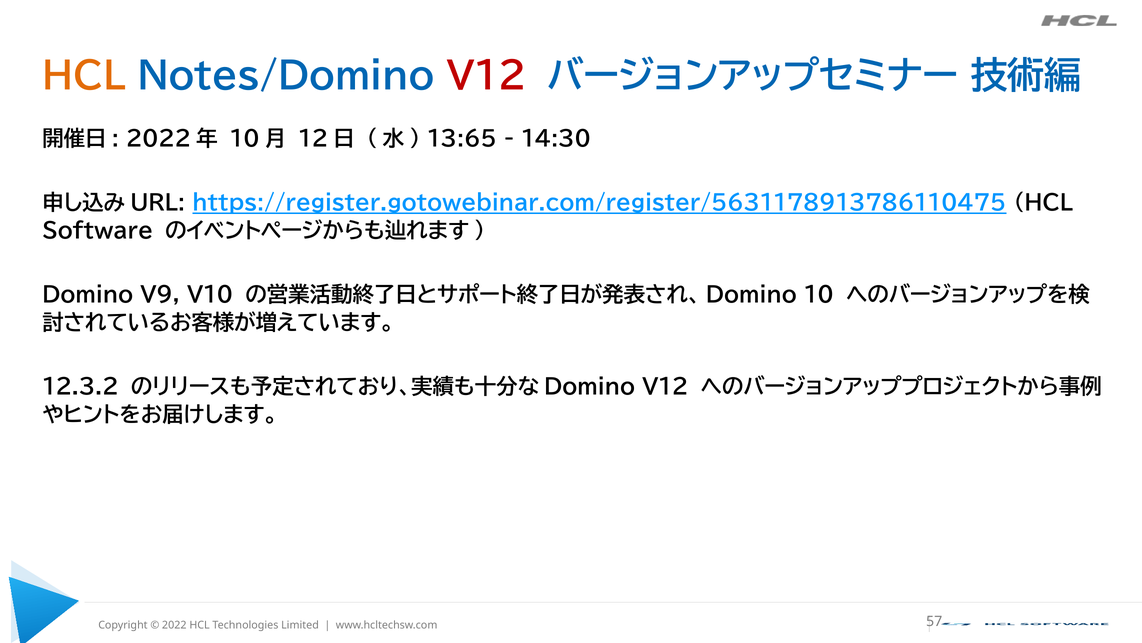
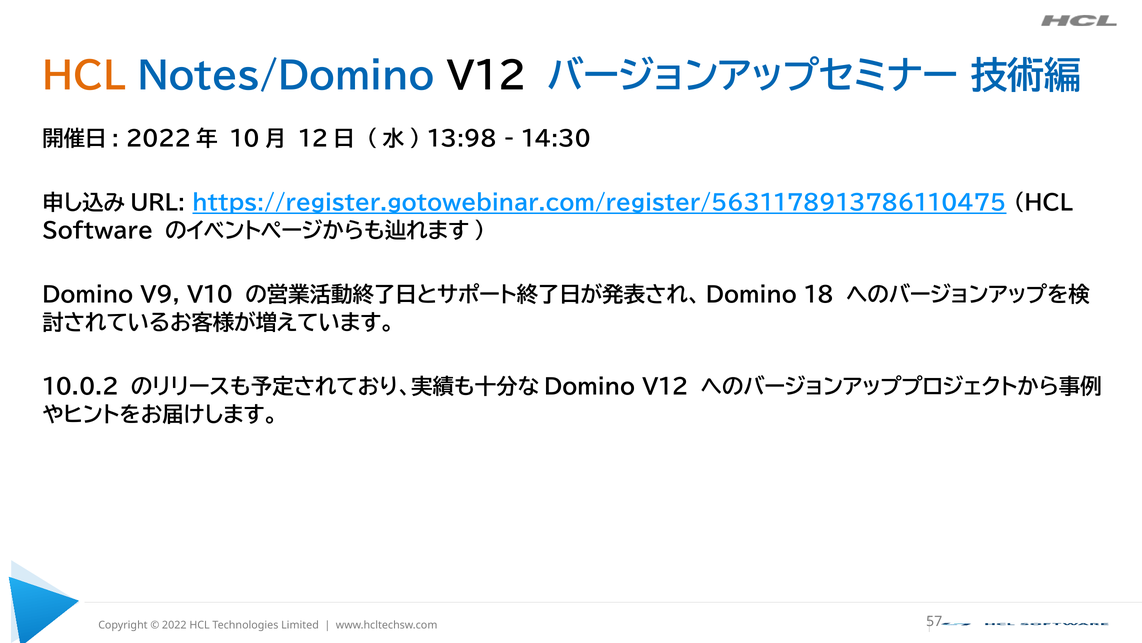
V12 colour: red -> black (487, 77)
13:65: 13:65 -> 13:98 (462, 139)
10: 10 -> 18 (819, 295)
12.3.2: 12.3.2 -> 10.0.2 (80, 387)
